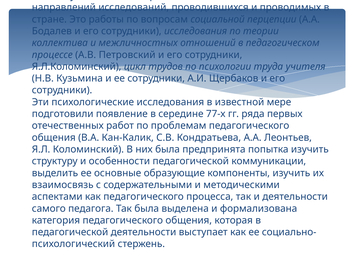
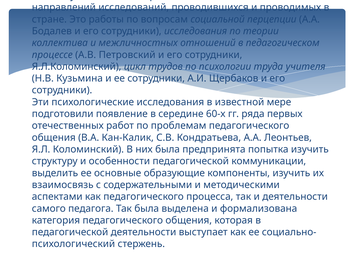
77-х: 77-х -> 60-х (216, 114)
